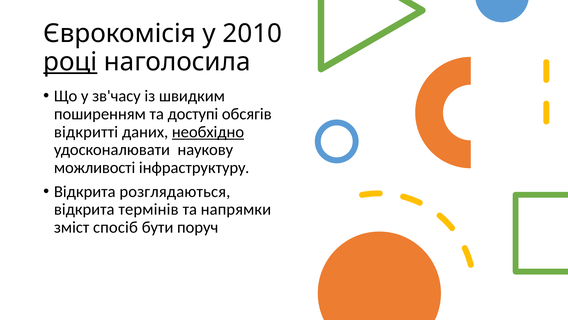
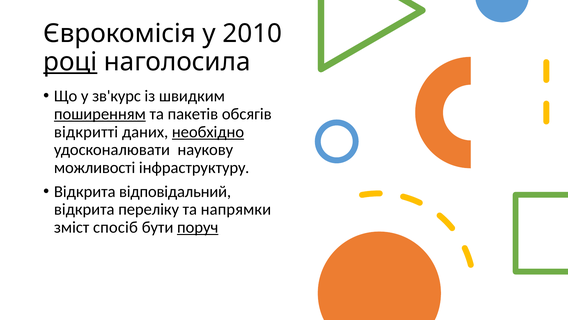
зв'часу: зв'часу -> зв'курс (117, 96)
поширенням underline: none -> present (100, 114)
доступі: доступі -> пакетів (193, 114)
розглядаються: розглядаються -> відповідальний (175, 191)
термінів: термінів -> переліку (149, 209)
поруч underline: none -> present (198, 227)
